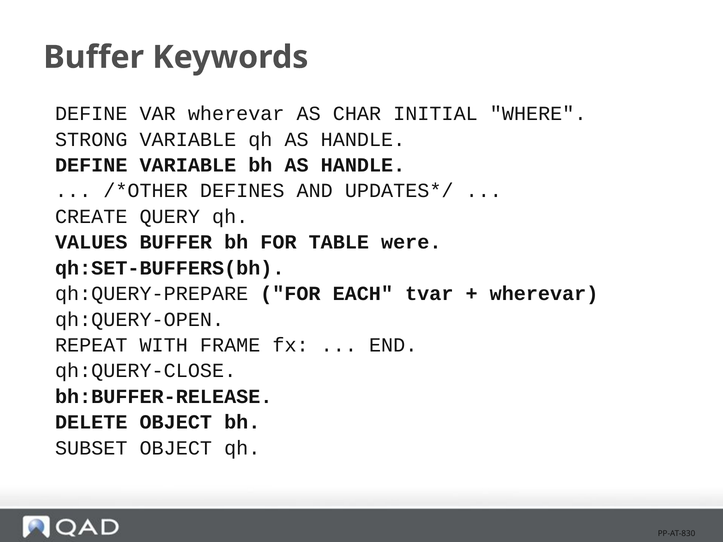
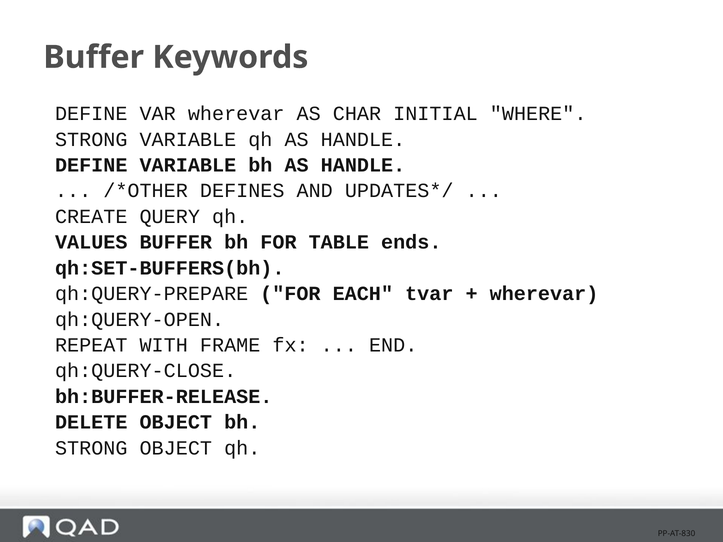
were: were -> ends (411, 242)
SUBSET: SUBSET -> STRONG (91, 448)
